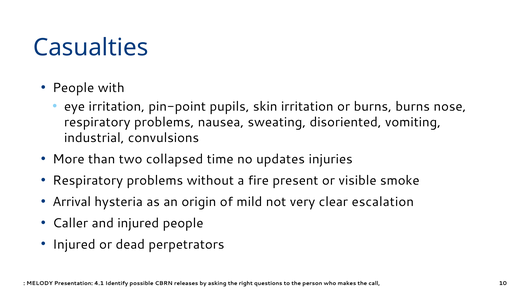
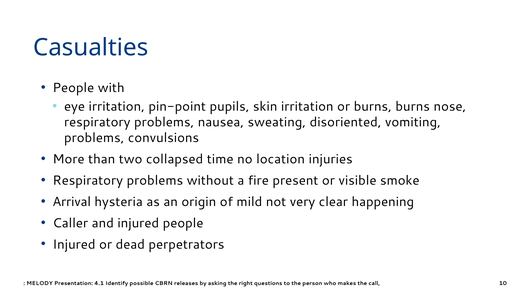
industrial: industrial -> problems (94, 138)
updates: updates -> location (281, 159)
escalation: escalation -> happening (383, 202)
